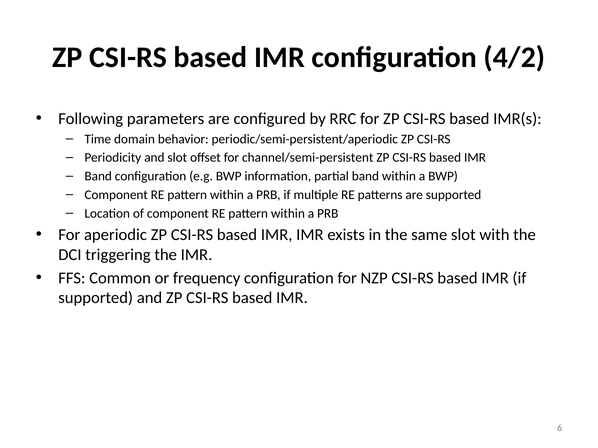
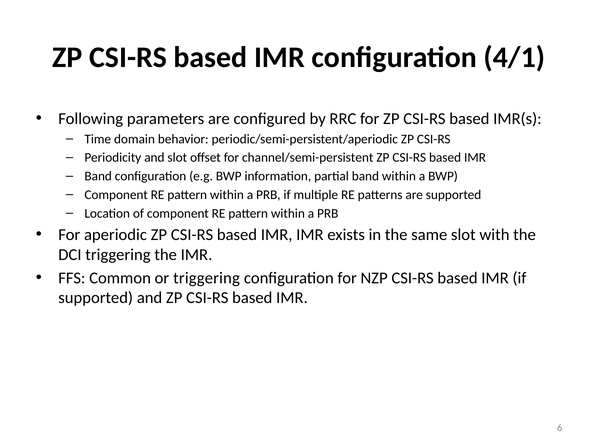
4/2: 4/2 -> 4/1 (514, 57)
or frequency: frequency -> triggering (207, 278)
